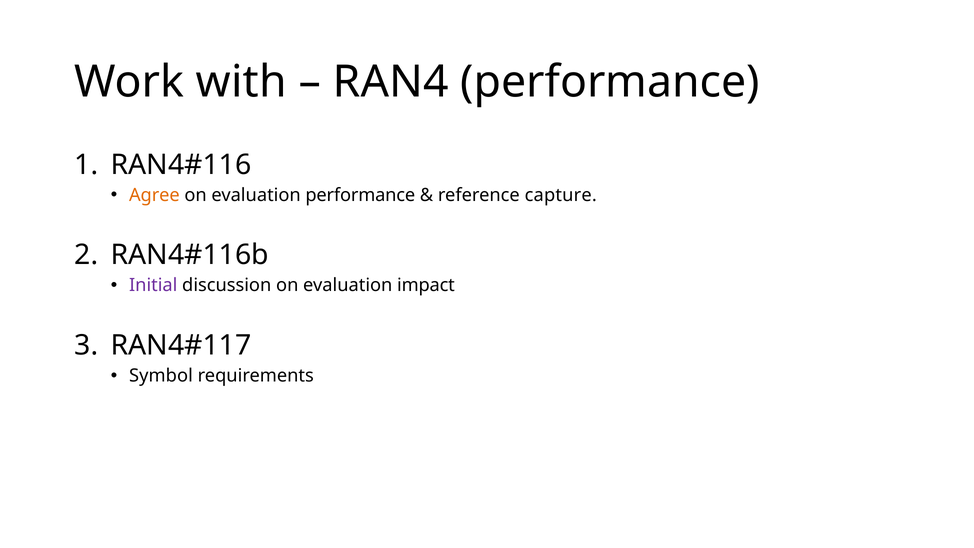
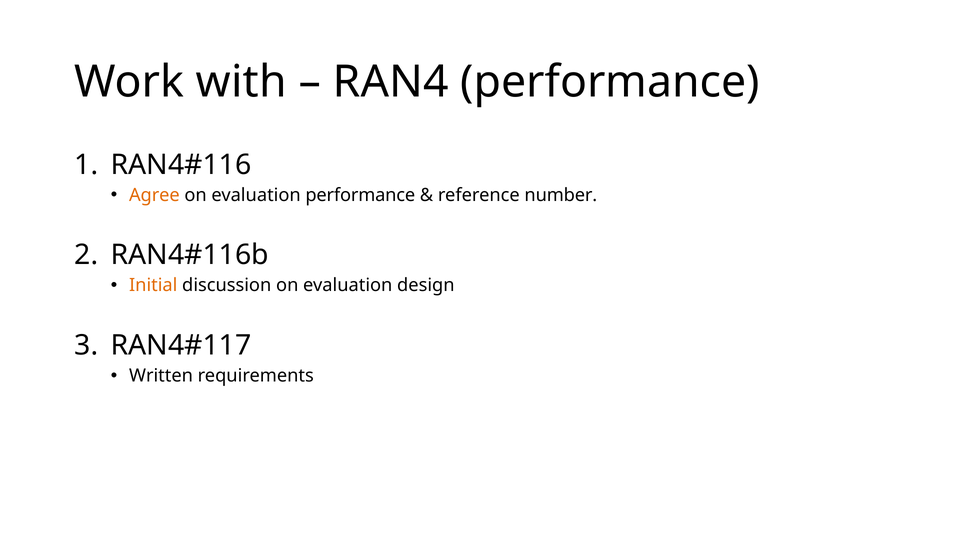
capture: capture -> number (561, 195)
Initial colour: purple -> orange (153, 285)
impact: impact -> design (426, 285)
Symbol: Symbol -> Written (161, 376)
